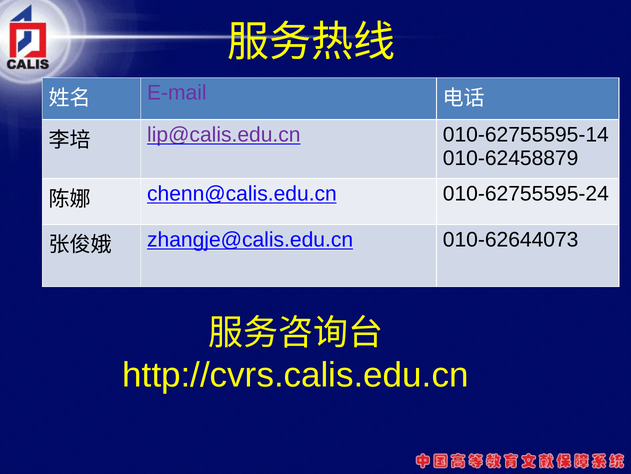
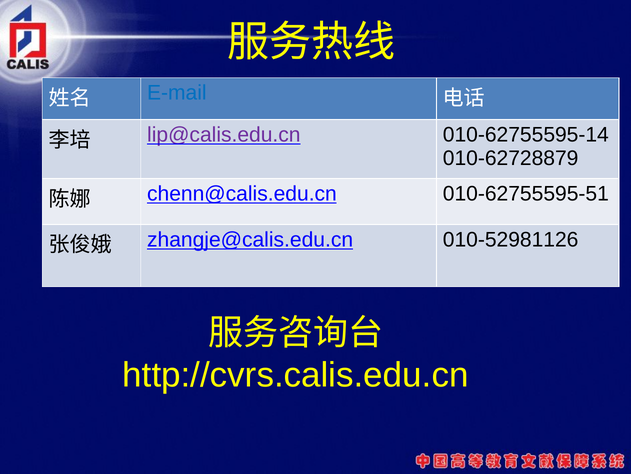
E-mail colour: purple -> blue (177, 93)
010-62458879: 010-62458879 -> 010-62728879 (511, 158)
010-62755595-24: 010-62755595-24 -> 010-62755595-51 (526, 194)
010-62644073: 010-62644073 -> 010-52981126 (511, 239)
